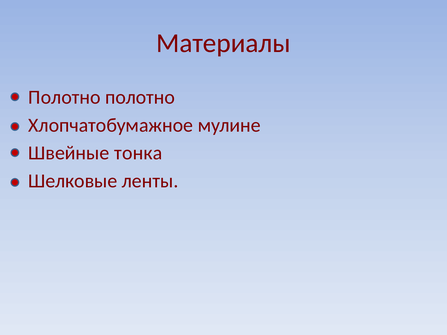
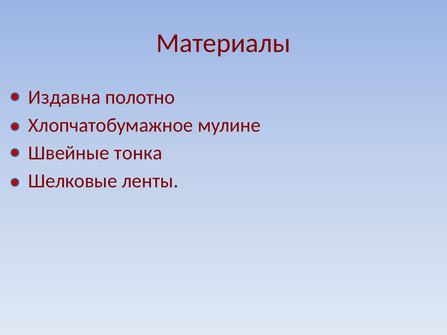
Полотно: Полотно -> Издавна (64, 98)
